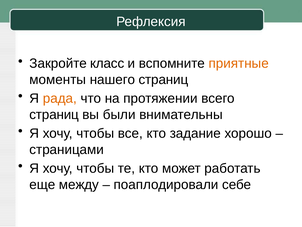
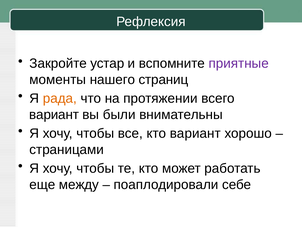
класс: класс -> устар (107, 63)
приятные colour: orange -> purple (239, 63)
страниц: страниц -> вариант (54, 114)
кто задание: задание -> вариант (195, 133)
